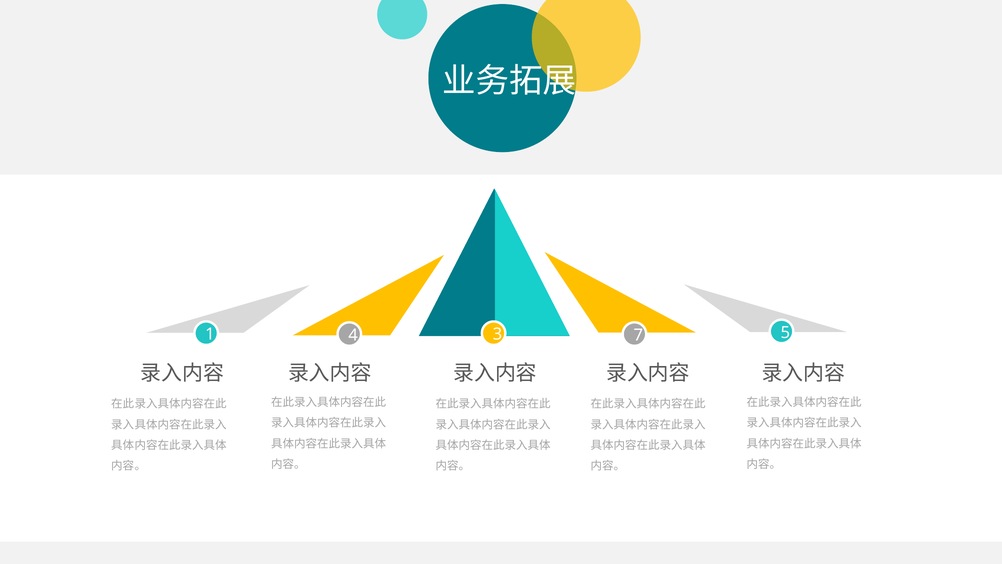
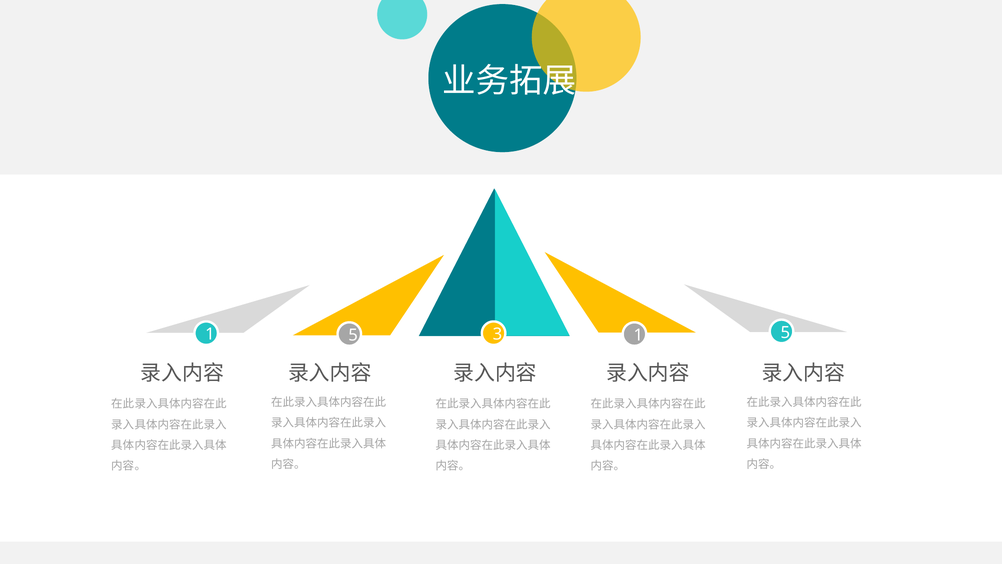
4: 4 -> 5 (353, 335)
3 7: 7 -> 1 (638, 335)
